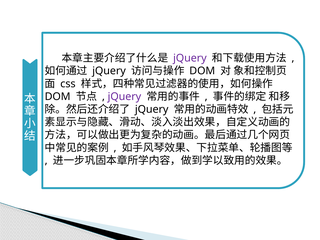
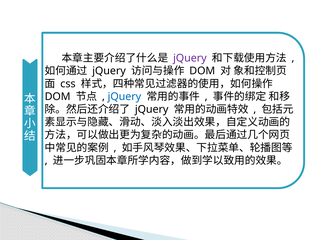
jQuery colour: purple -> blue (124, 97)
